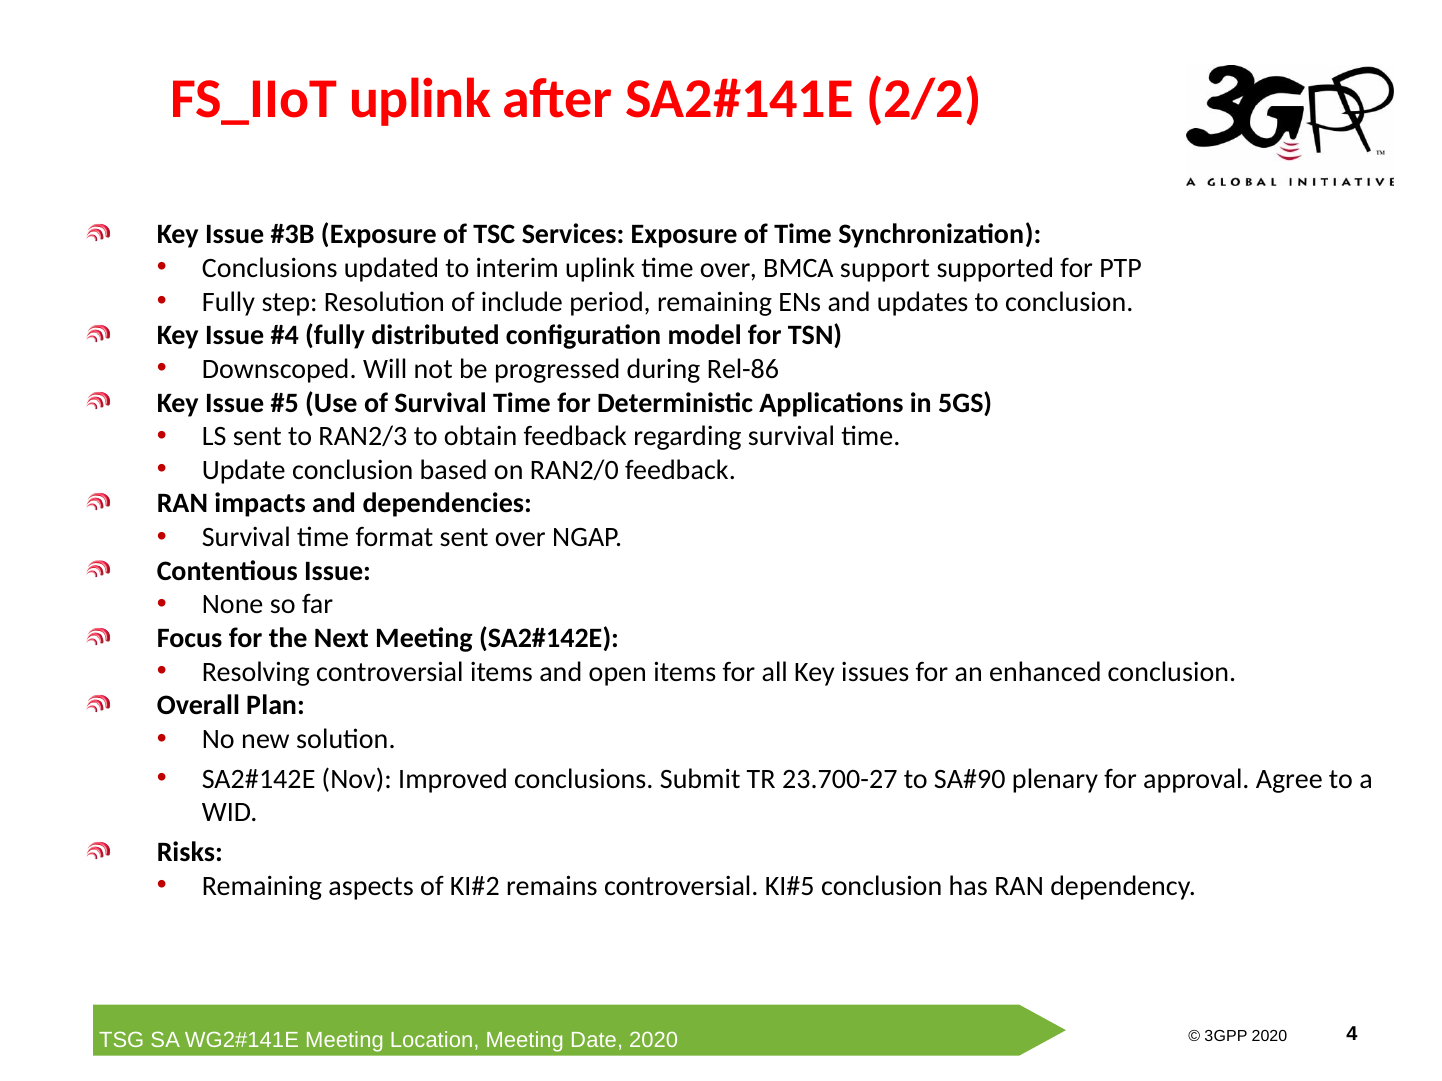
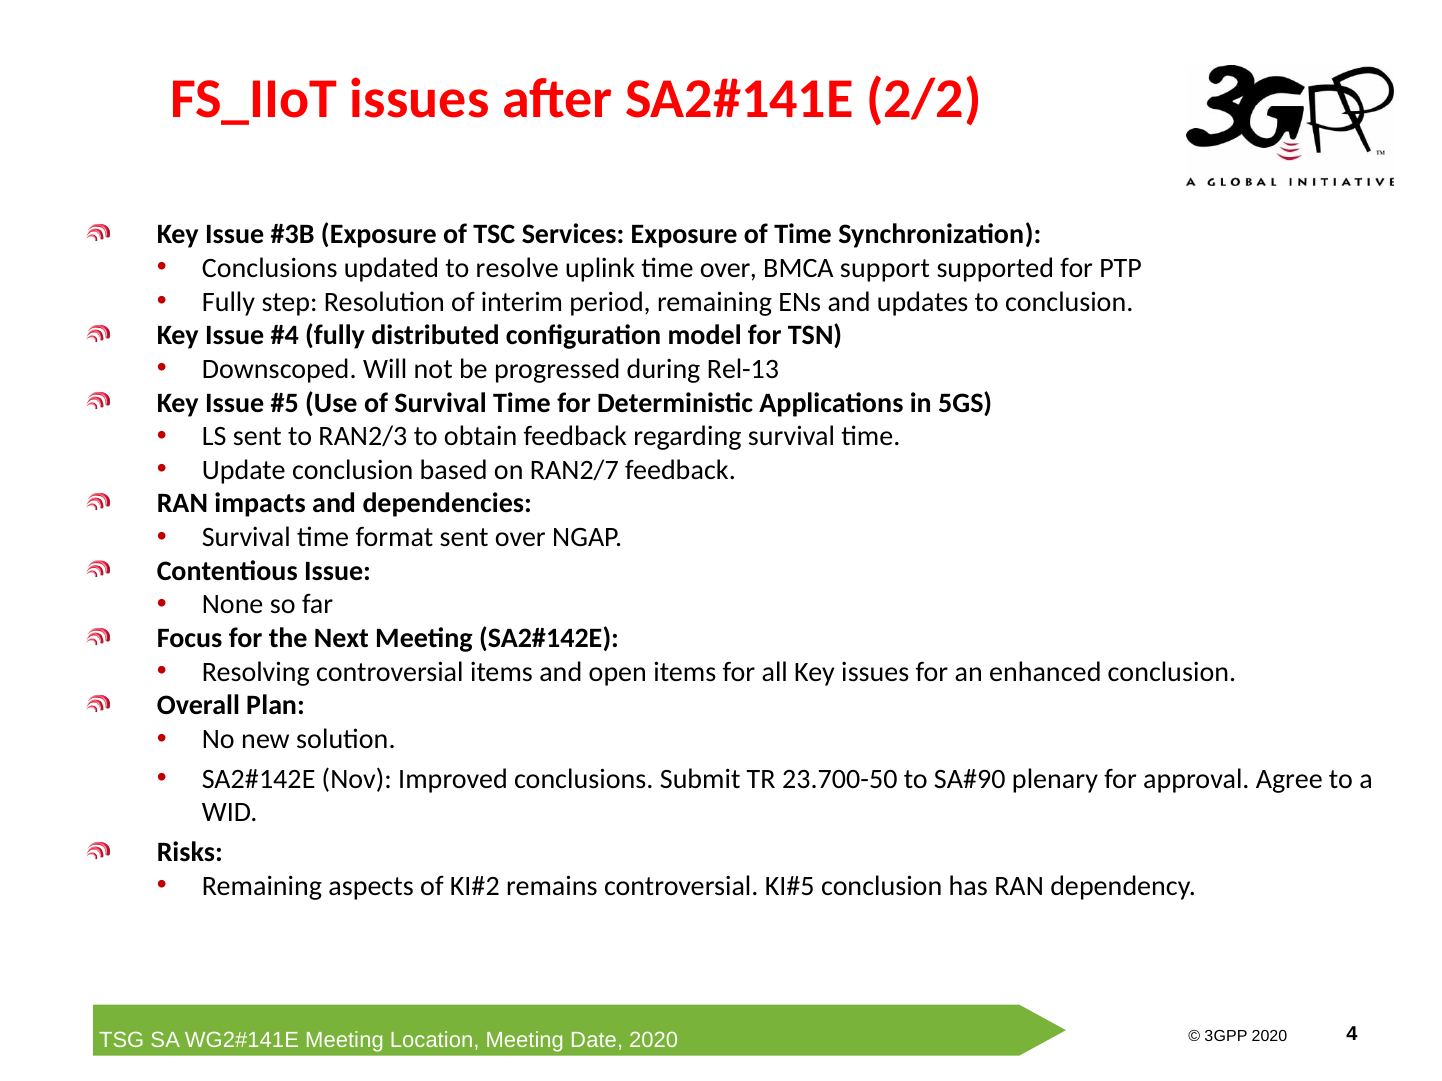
FS_IIoT uplink: uplink -> issues (420, 99)
interim: interim -> resolve (517, 268)
include: include -> interim (522, 302)
Rel-86: Rel-86 -> Rel-13 (743, 369)
RAN2/0: RAN2/0 -> RAN2/7 (574, 470)
23.700-27: 23.700-27 -> 23.700-50 (840, 779)
